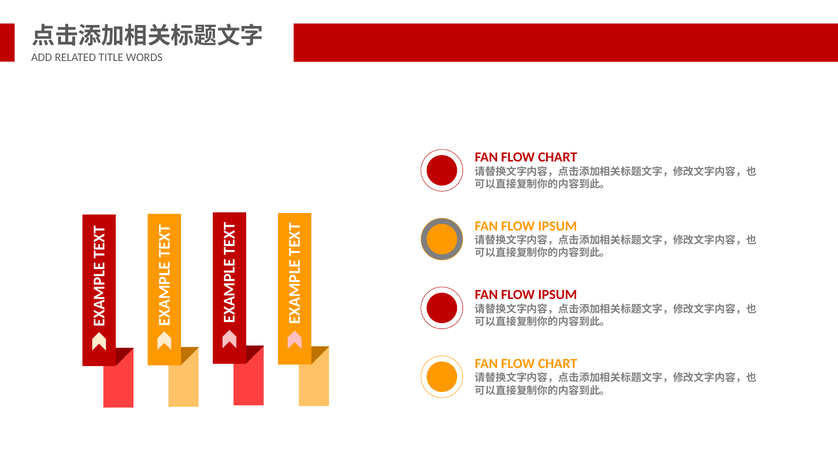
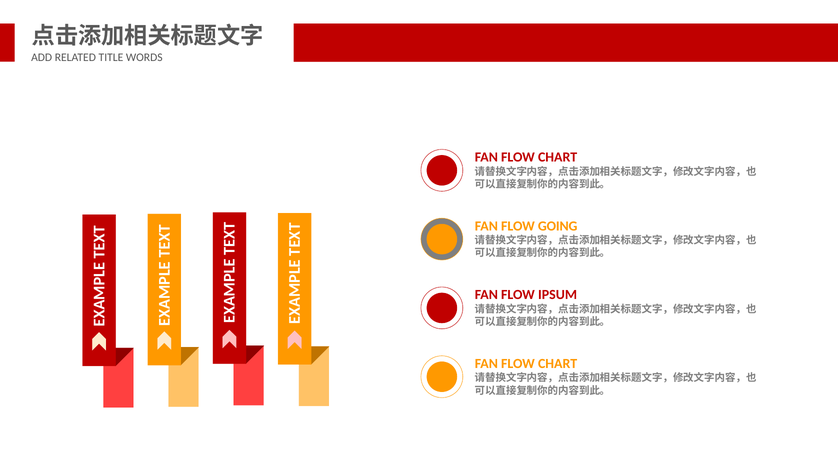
IPSUM: IPSUM -> GOING (558, 226)
